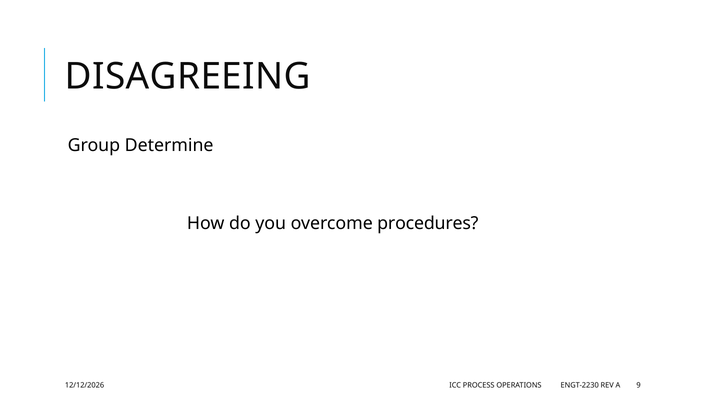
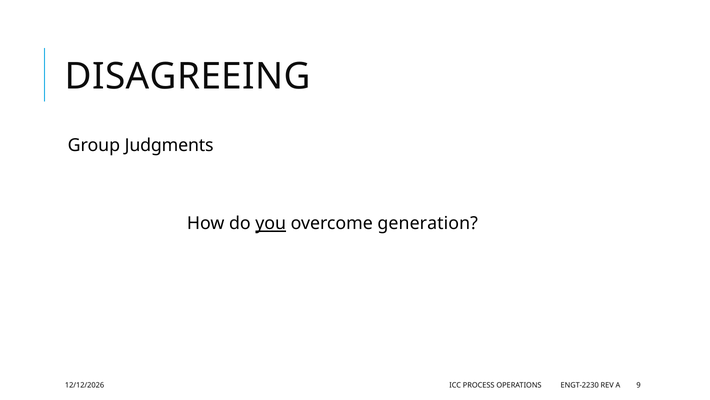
Determine: Determine -> Judgments (169, 145)
you underline: none -> present (271, 223)
procedures: procedures -> generation (428, 223)
